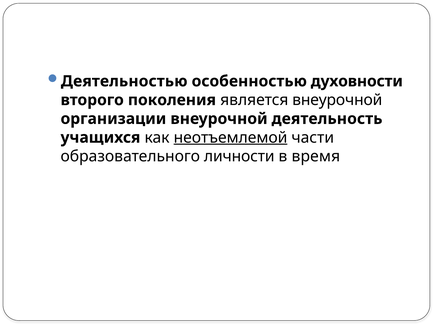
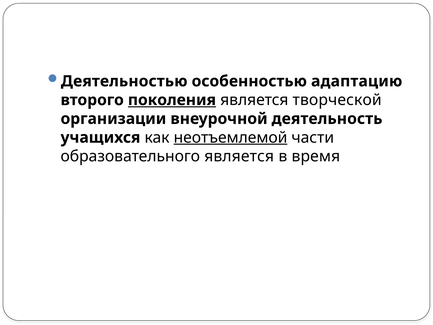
духовности: духовности -> адаптацию (357, 81)
поколения underline: none -> present (172, 100)
является внеурочной: внеурочной -> творческой (337, 100)
образовательного личности: личности -> является (239, 156)
